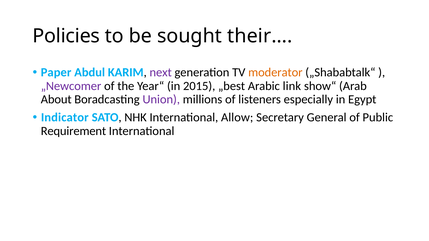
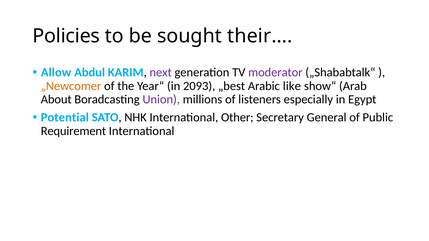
Paper: Paper -> Allow (56, 73)
moderator colour: orange -> purple (275, 73)
„Newcomer colour: purple -> orange (71, 86)
2015: 2015 -> 2093 (199, 86)
link: link -> like (292, 86)
Indicator: Indicator -> Potential (65, 118)
Allow: Allow -> Other (237, 118)
